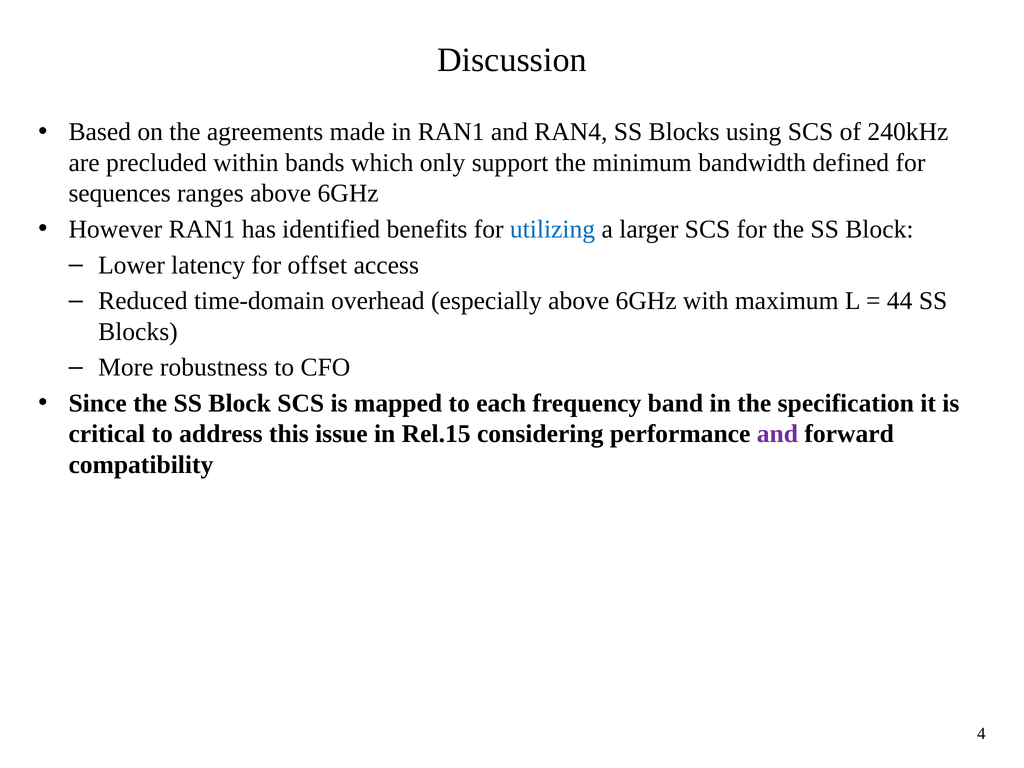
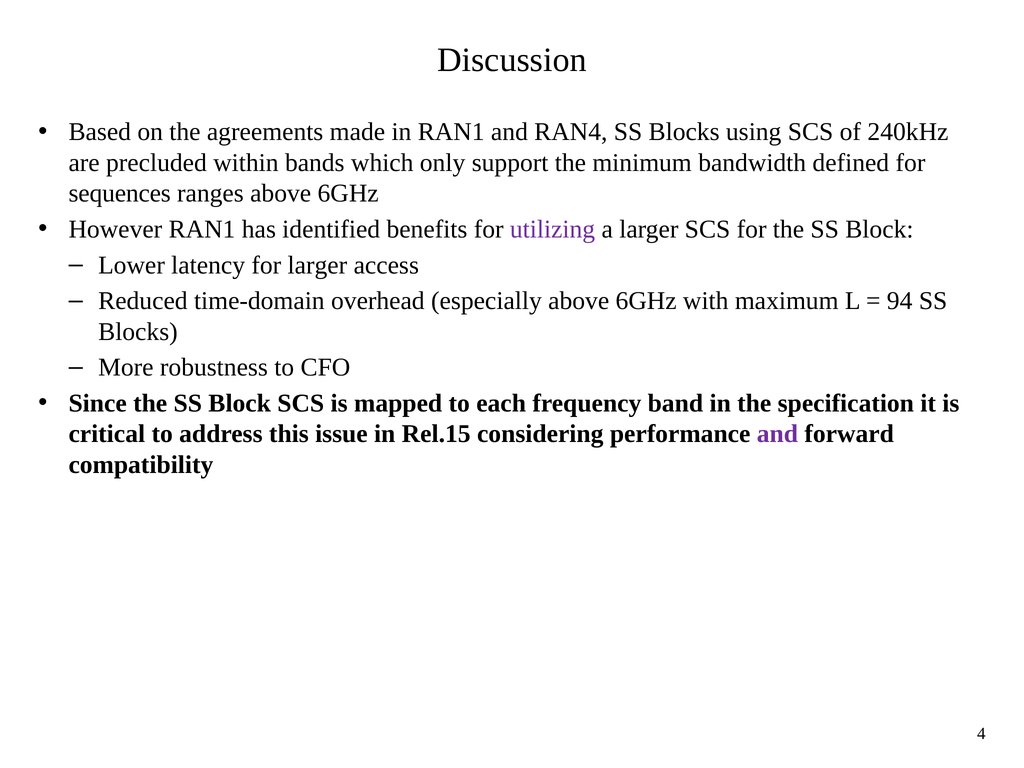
utilizing colour: blue -> purple (553, 229)
for offset: offset -> larger (317, 265)
44: 44 -> 94 (900, 301)
